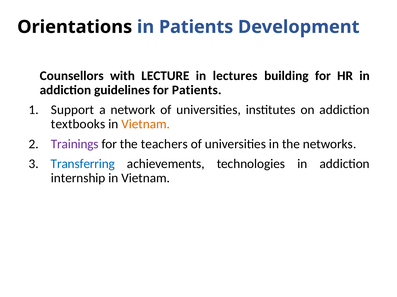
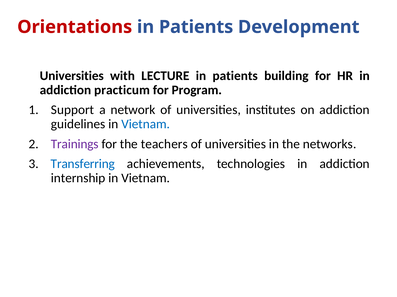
Orientations colour: black -> red (75, 27)
Counsellors: Counsellors -> Universities (72, 76)
lectures: lectures -> patients (235, 76)
guidelines: guidelines -> practicum (122, 90)
for Patients: Patients -> Program (197, 90)
textbooks: textbooks -> guidelines (78, 124)
Vietnam colour: orange -> blue (146, 124)
